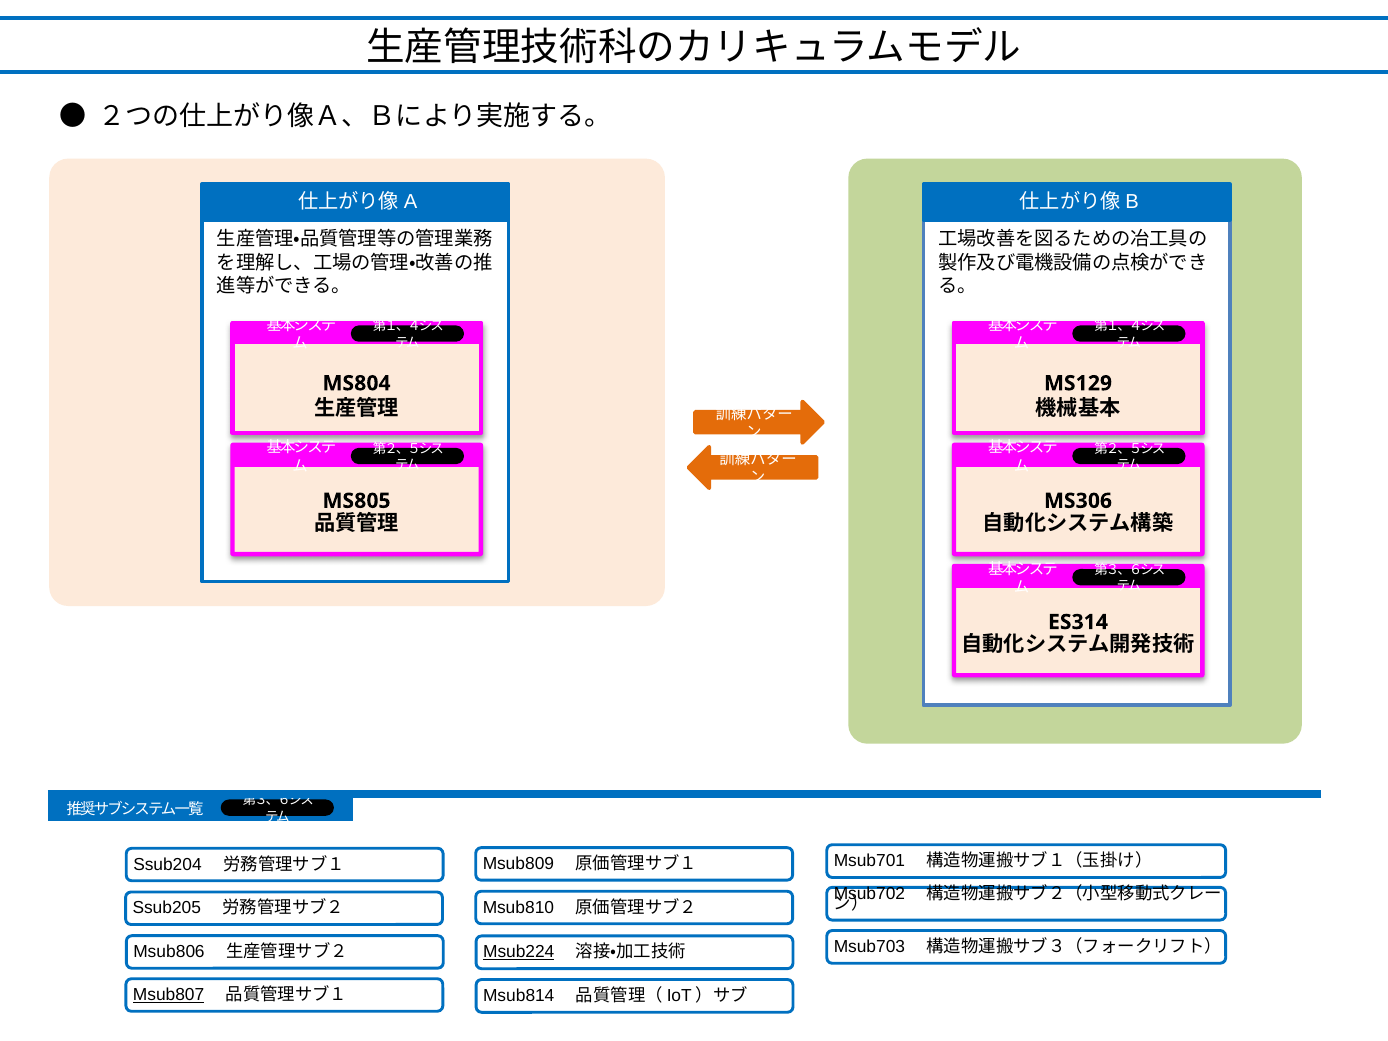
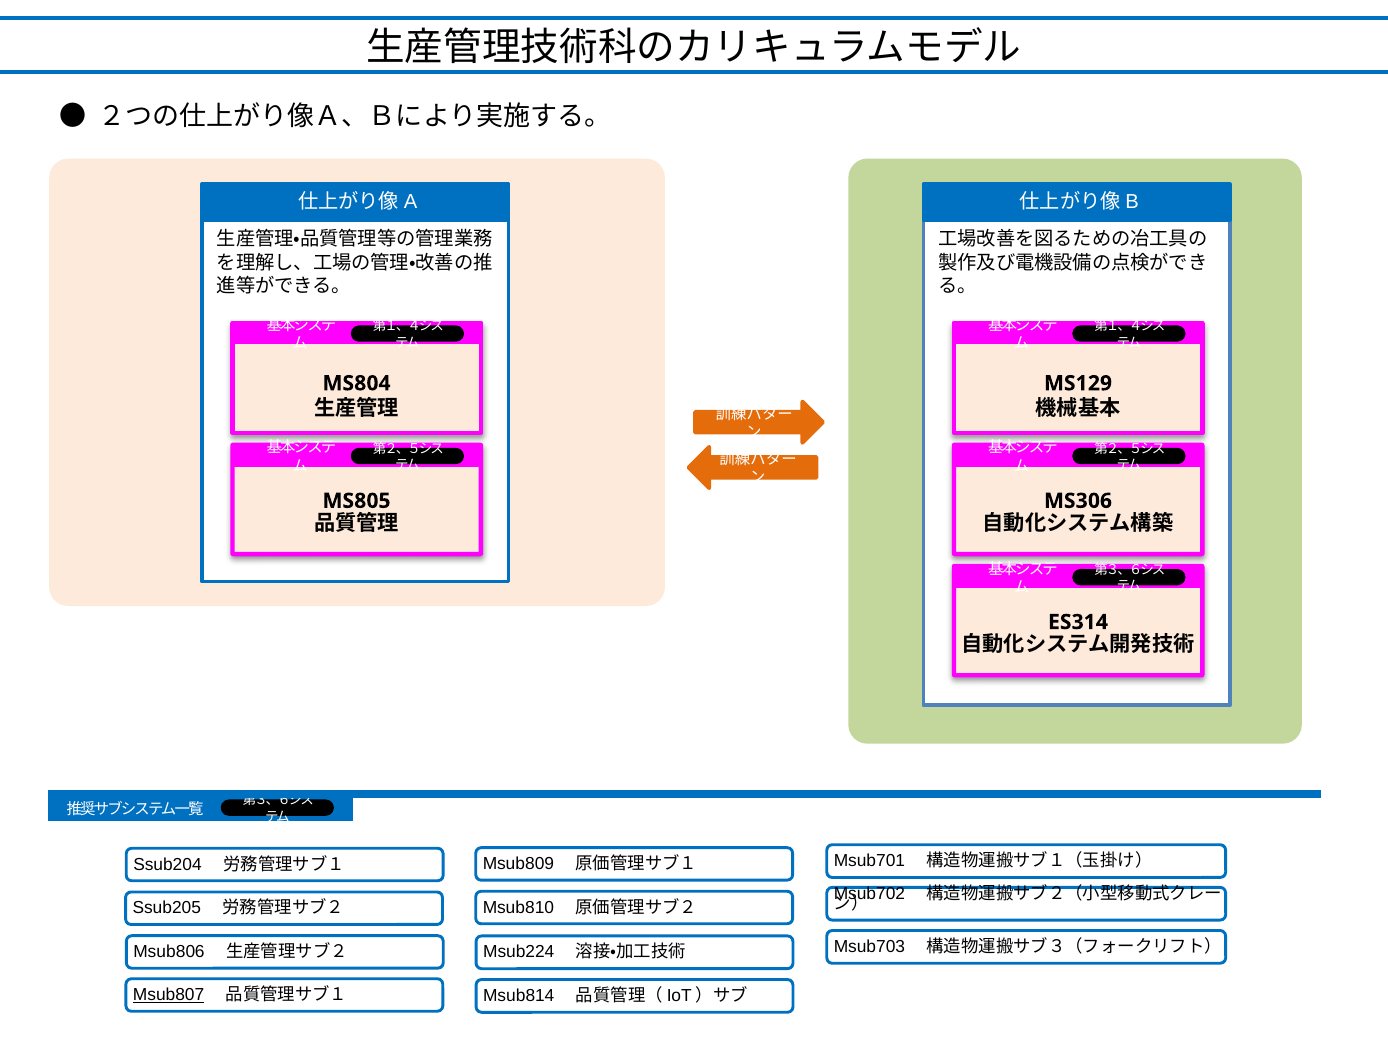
Msub224 underline: present -> none (519, 952)
